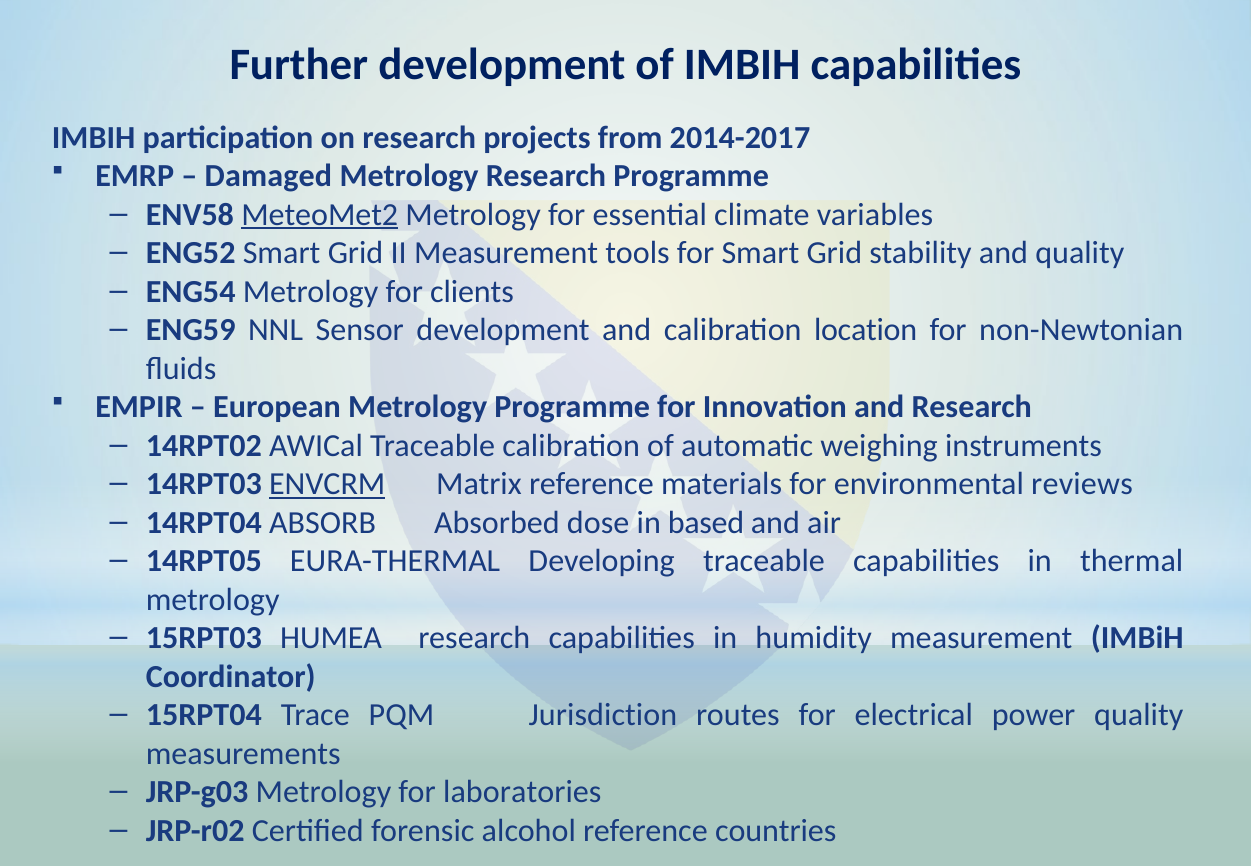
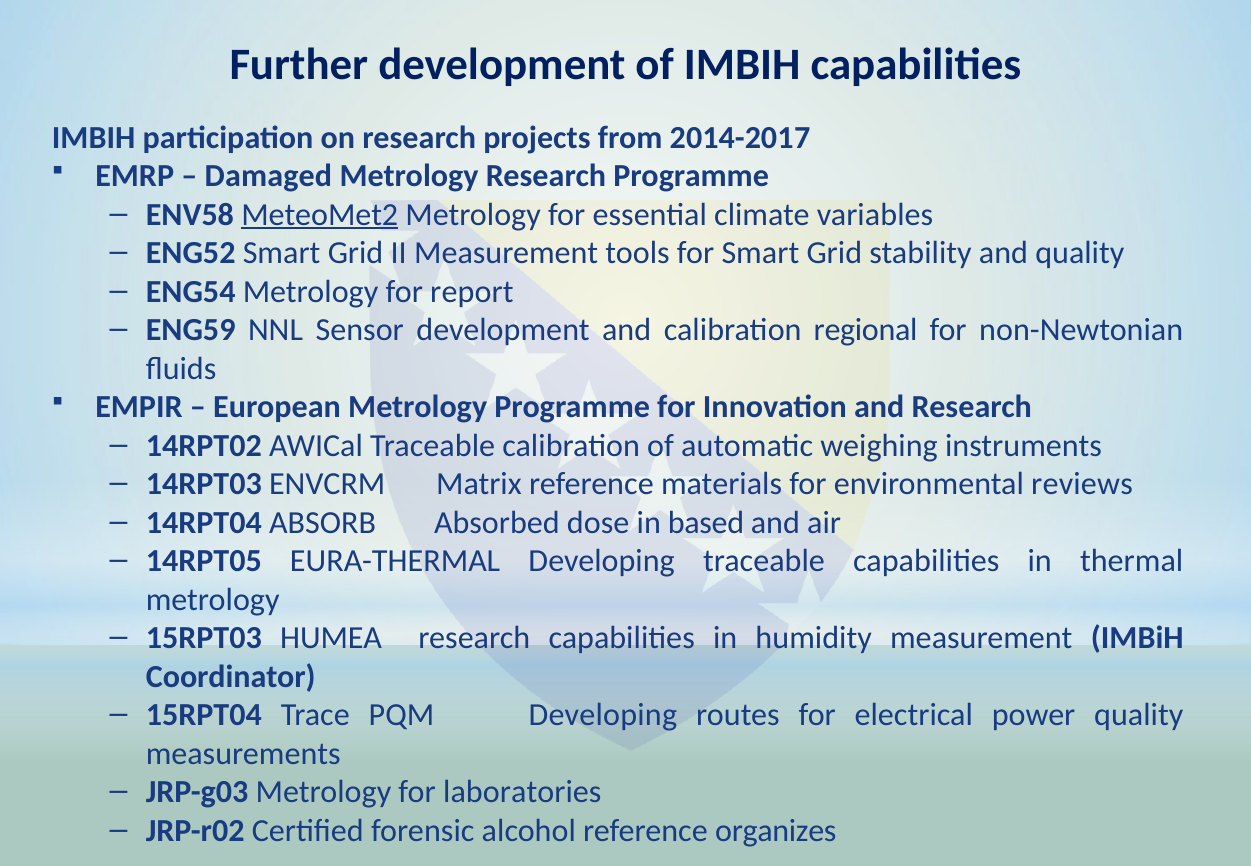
clients: clients -> report (472, 291)
location: location -> regional (866, 330)
ENVCRM underline: present -> none (327, 484)
PQM Jurisdiction: Jurisdiction -> Developing (603, 715)
countries: countries -> organizes (776, 831)
